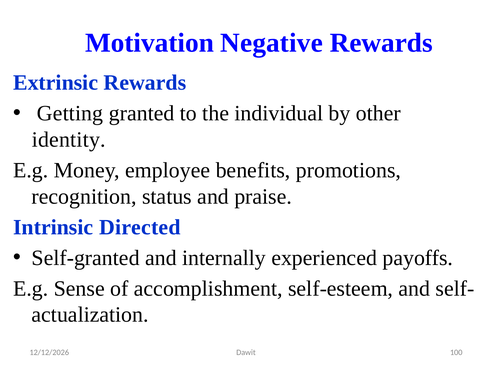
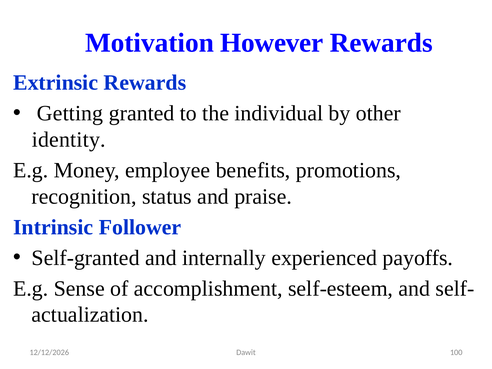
Negative: Negative -> However (272, 43)
Directed: Directed -> Follower (140, 227)
